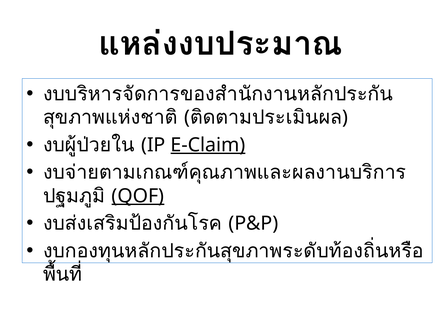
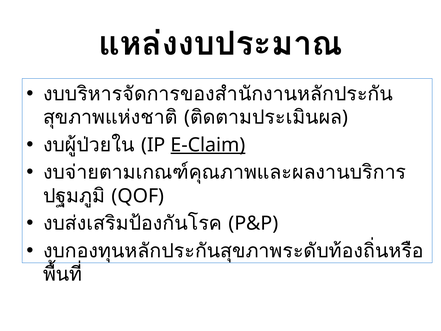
QOF underline: present -> none (138, 196)
